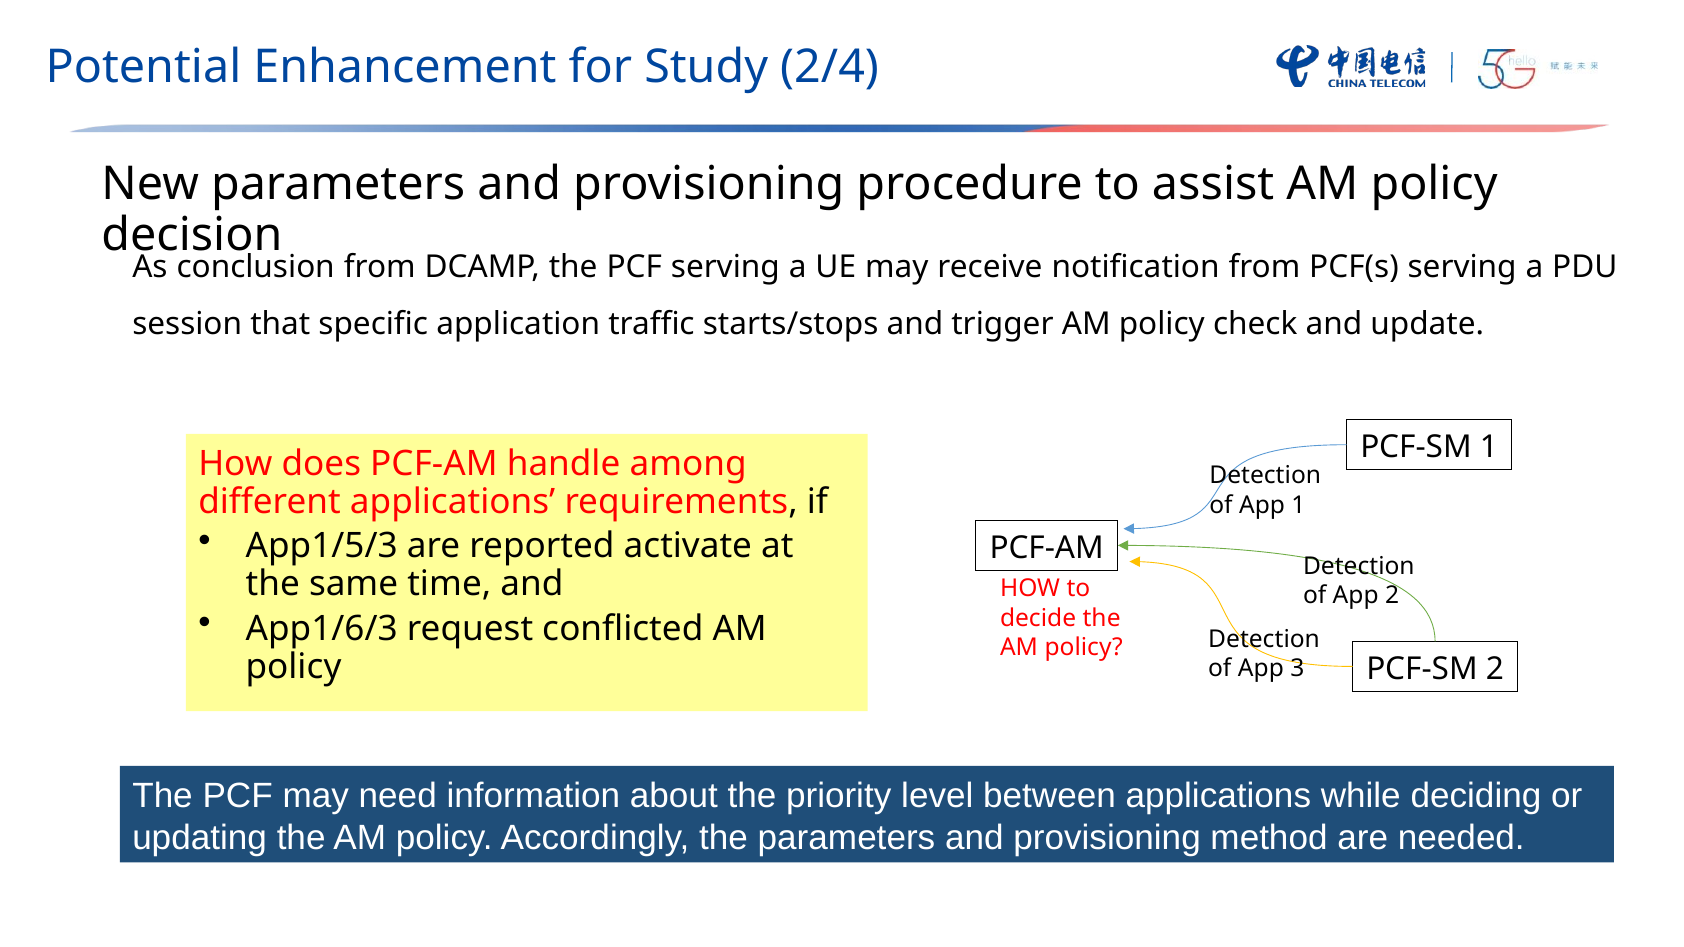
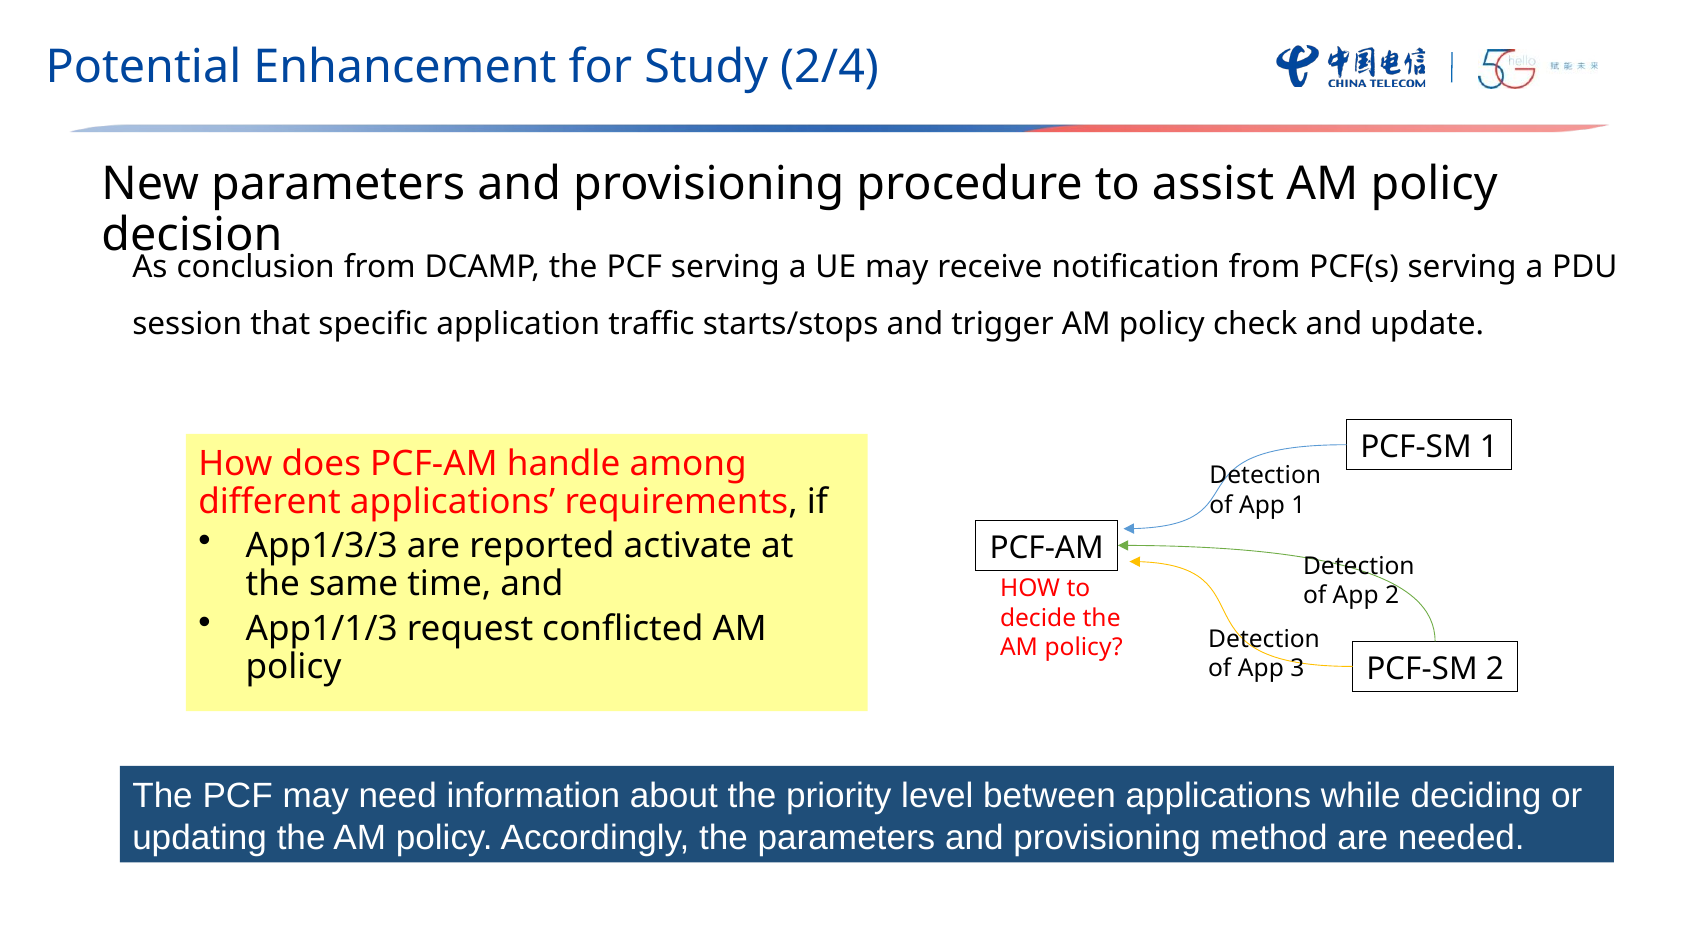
App1/5/3: App1/5/3 -> App1/3/3 (322, 546)
App1/6/3: App1/6/3 -> App1/1/3 (322, 629)
